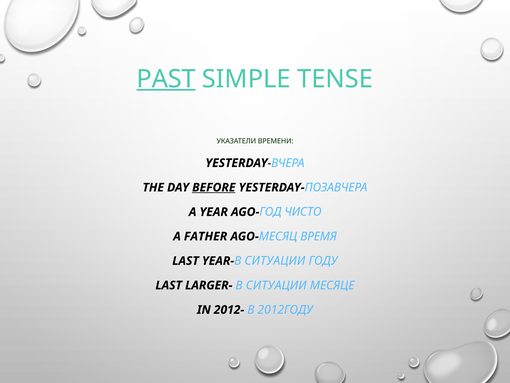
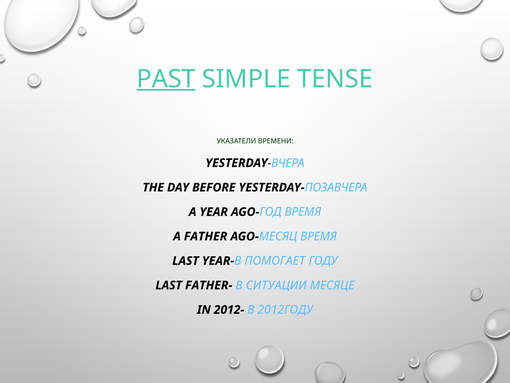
BEFORE underline: present -> none (214, 187)
AGO-ГОД ЧИСТО: ЧИСТО -> ВРЕМЯ (303, 212)
YEAR-В СИТУАЦИИ: СИТУАЦИИ -> ПОМОГАЕТ (275, 261)
LARGER-: LARGER- -> FATHER- (209, 285)
